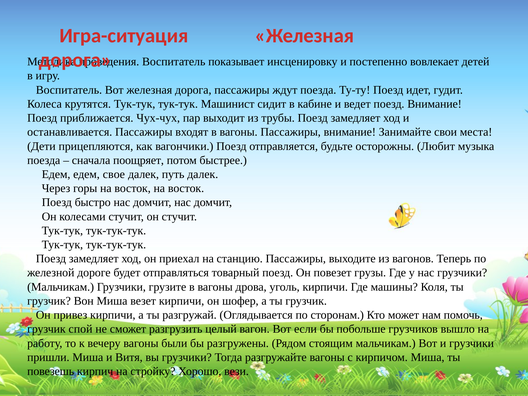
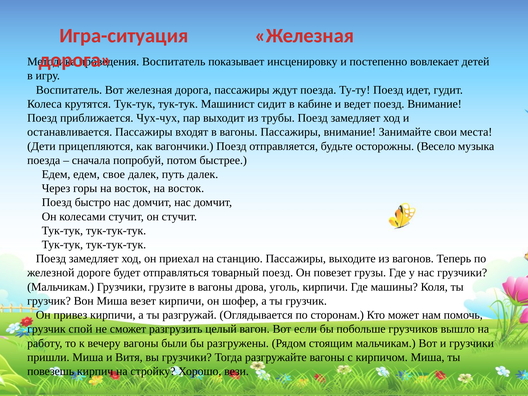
Любит: Любит -> Весело (436, 146)
поощряет: поощряет -> попробуй (139, 160)
